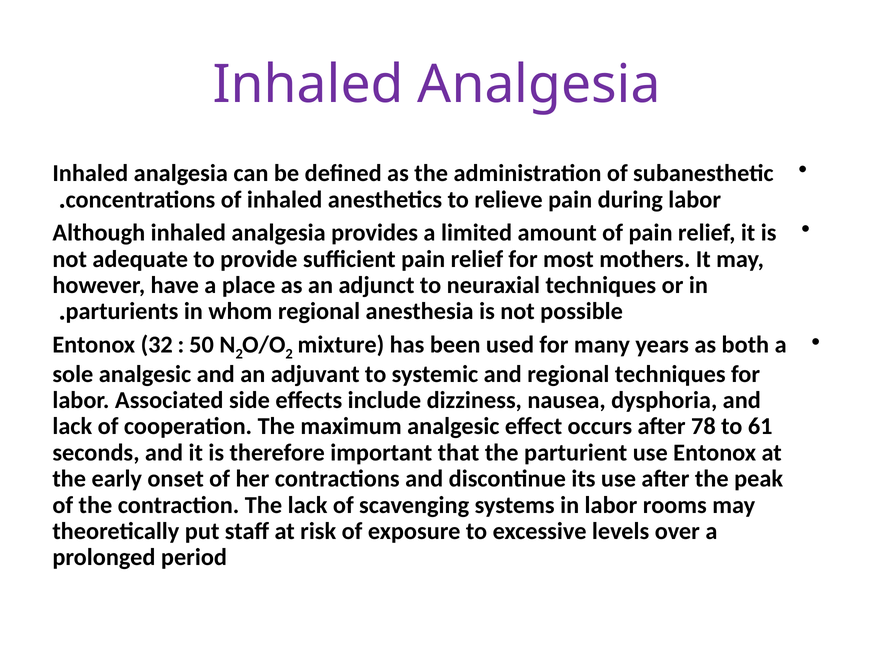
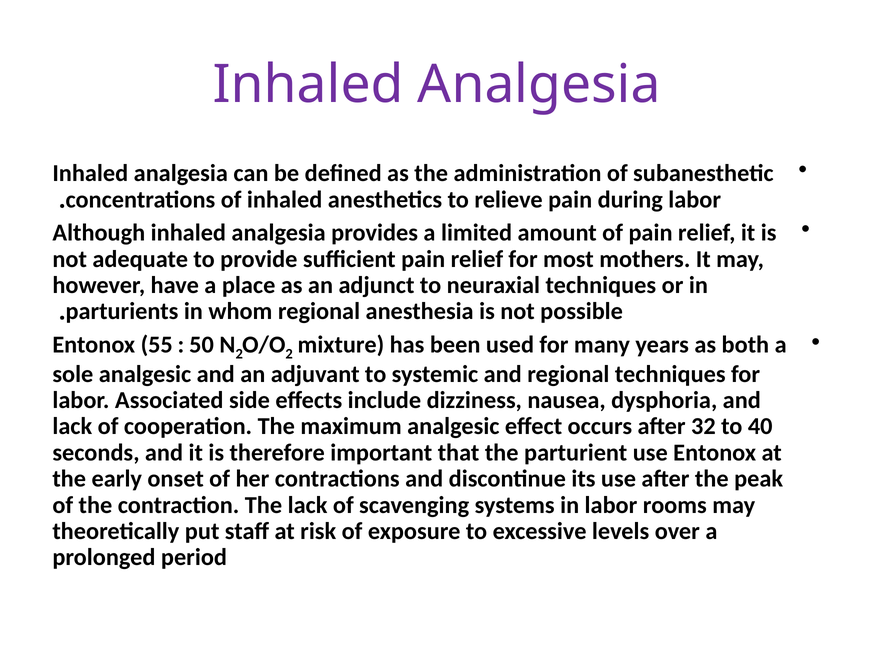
32: 32 -> 55 (157, 345)
78: 78 -> 32 (703, 427)
61: 61 -> 40 (760, 427)
